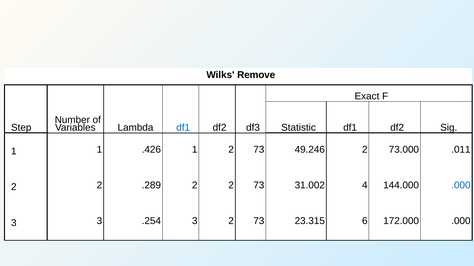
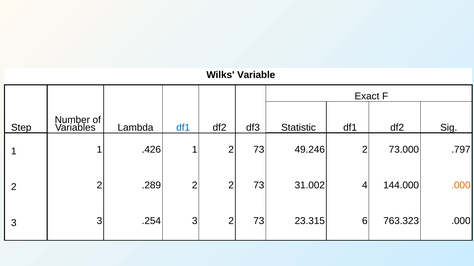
Remove: Remove -> Variable (256, 75)
.011: .011 -> .797 (461, 150)
.000 colour: blue -> orange (461, 186)
172.000: 172.000 -> 763.323 (401, 222)
